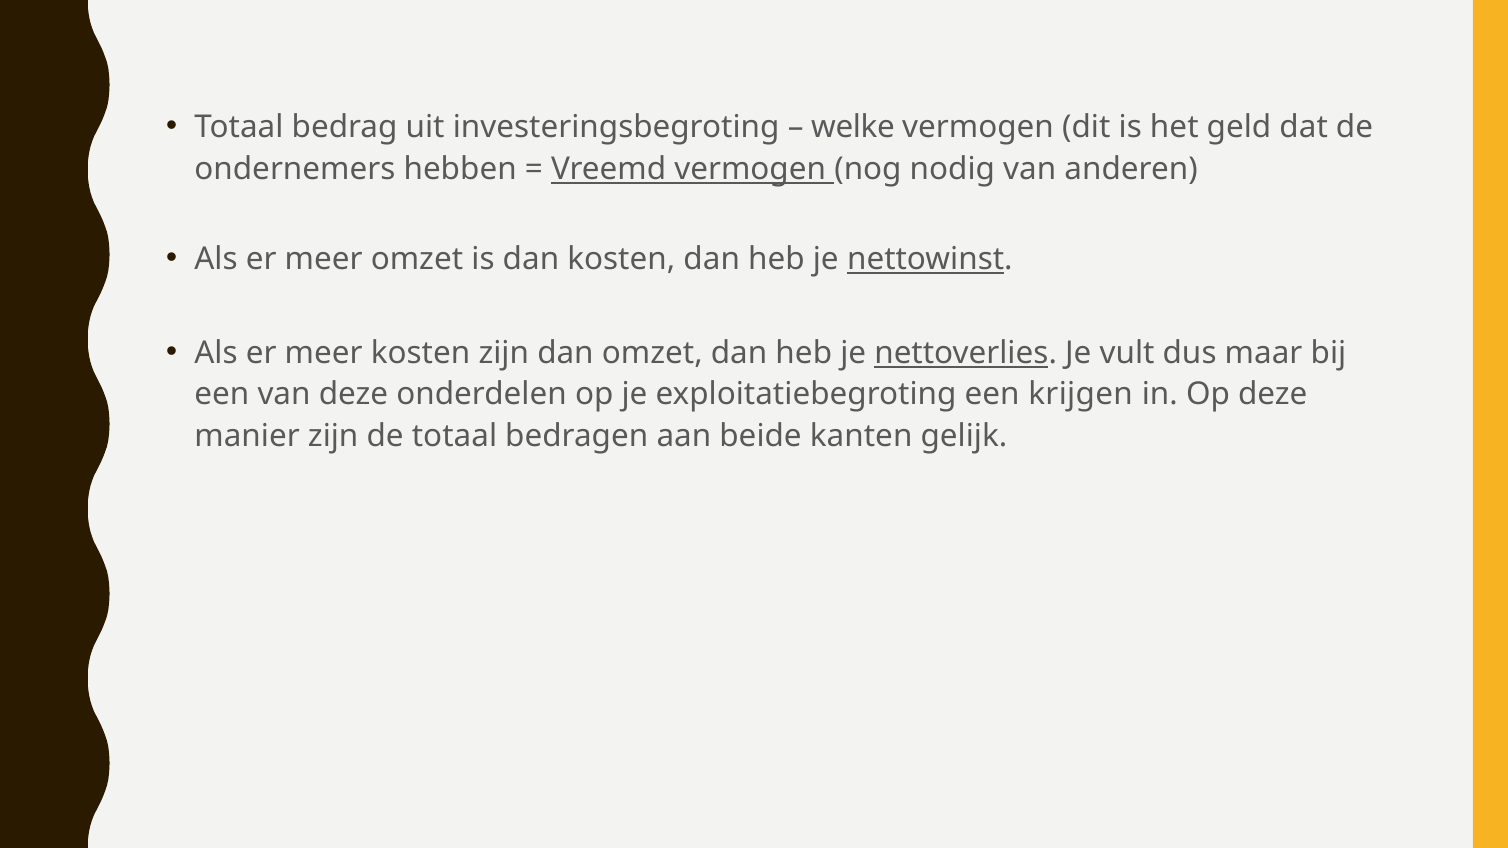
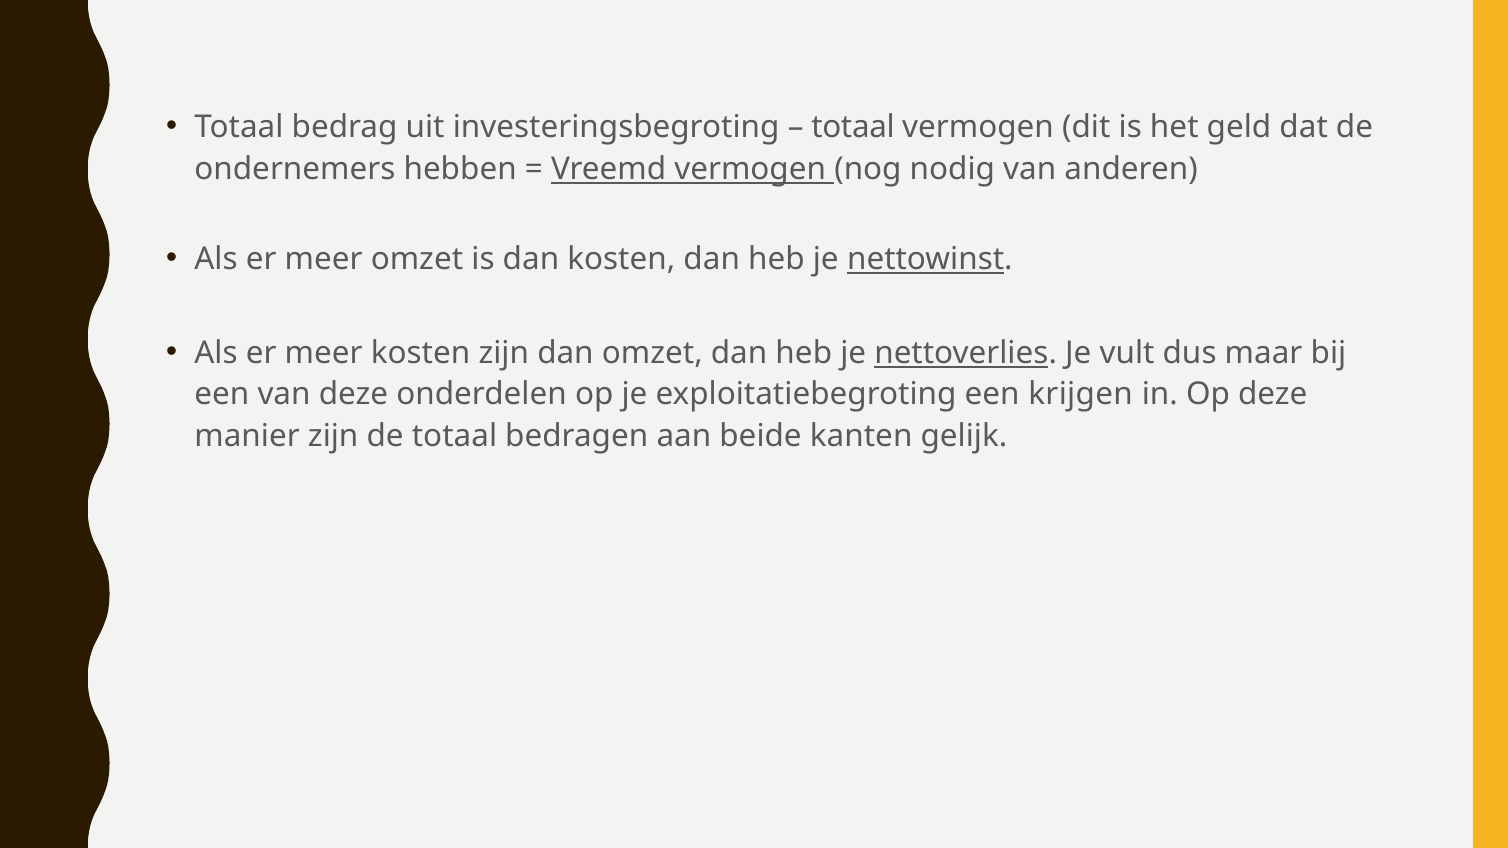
welke: welke -> totaal (853, 127)
